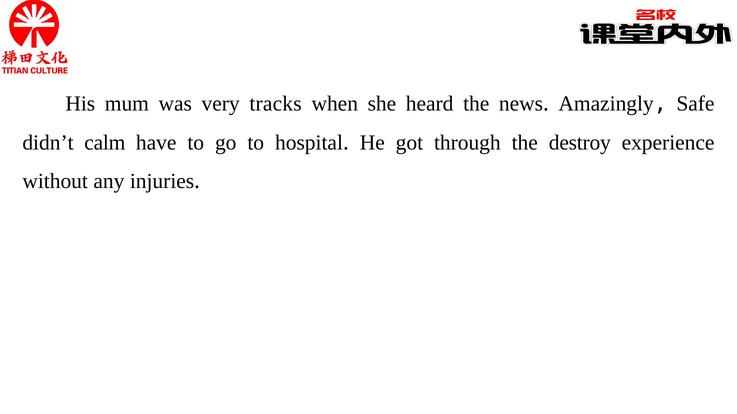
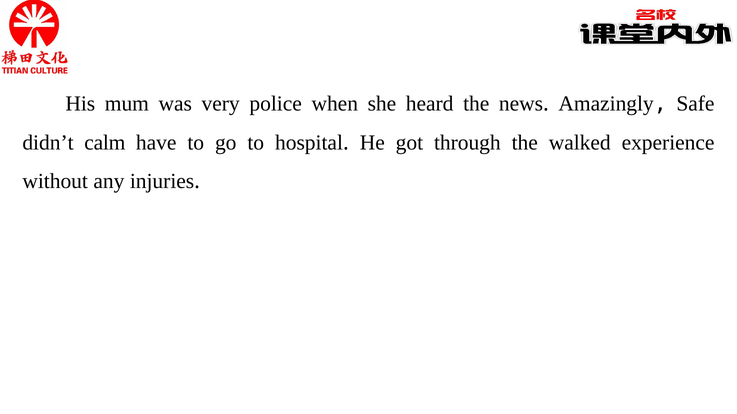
tracks: tracks -> police (276, 104)
destroy: destroy -> walked (580, 143)
